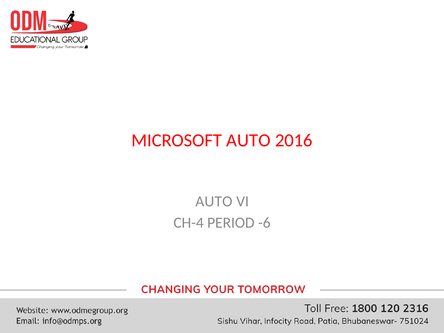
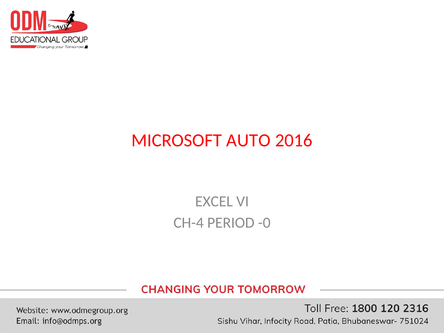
AUTO: AUTO -> EXCEL (214, 201)
-6: -6 -> -0 (264, 223)
